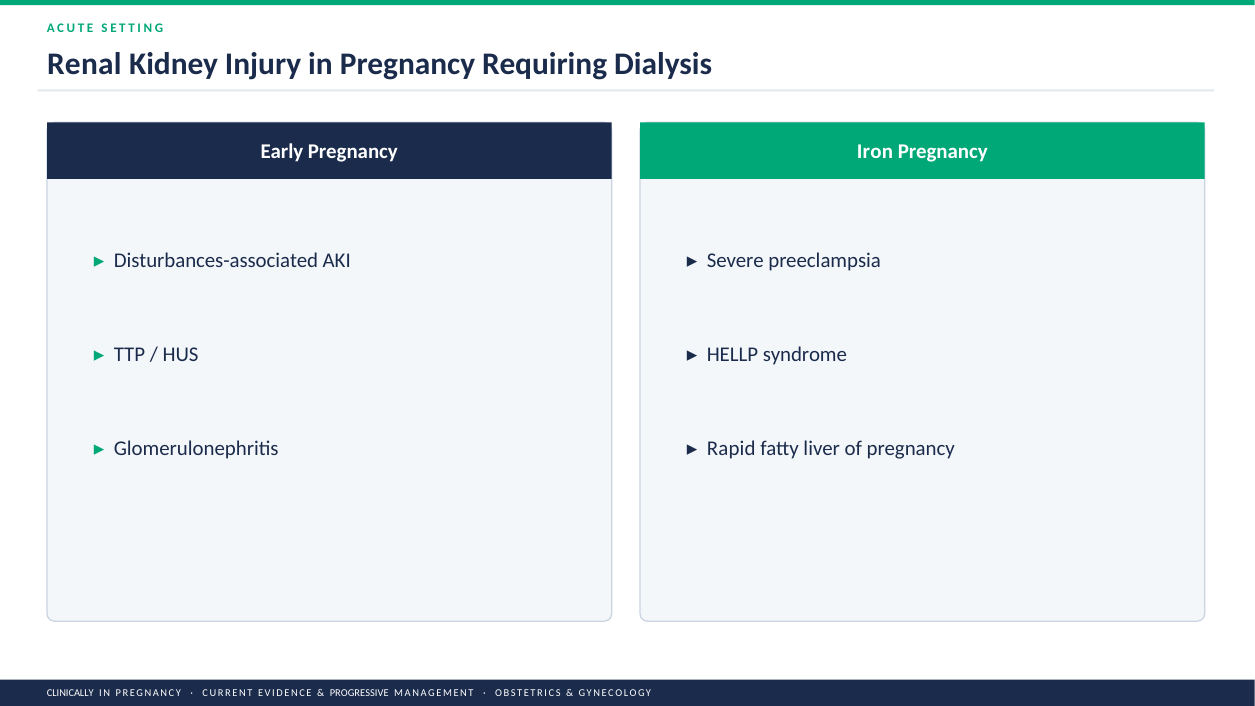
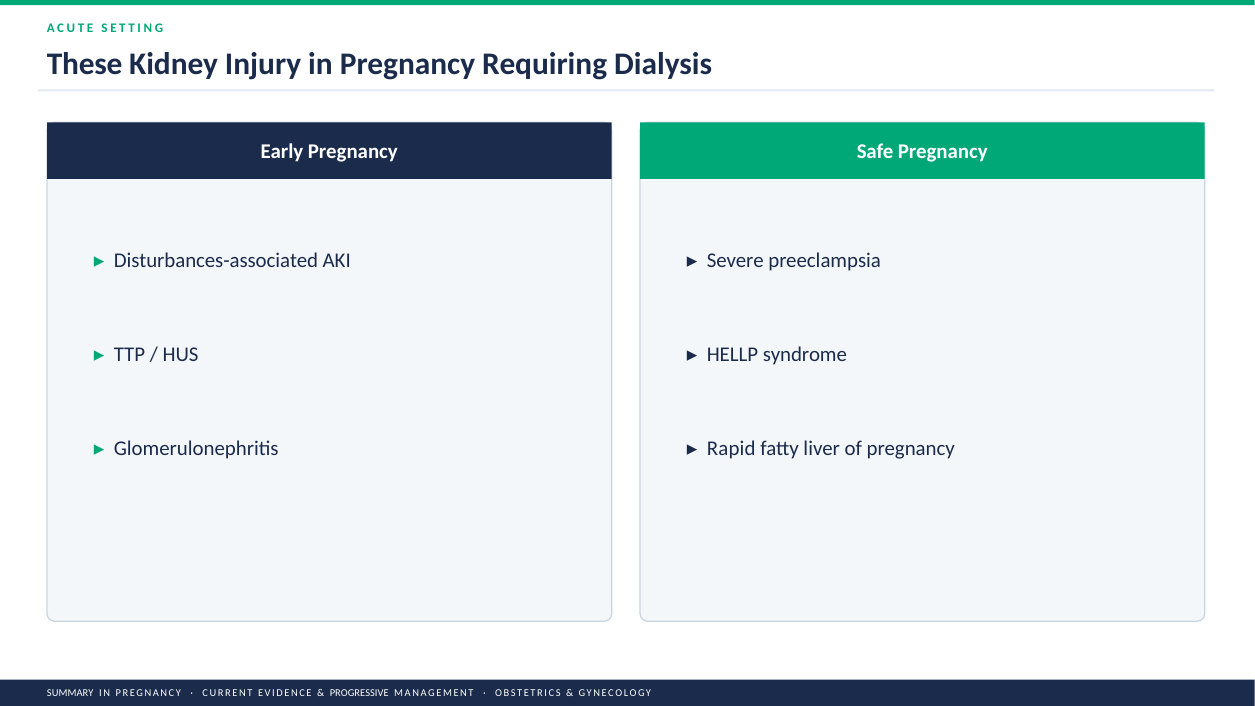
Renal: Renal -> These (85, 64)
Iron: Iron -> Safe (875, 152)
CLINICALLY: CLINICALLY -> SUMMARY (70, 693)
